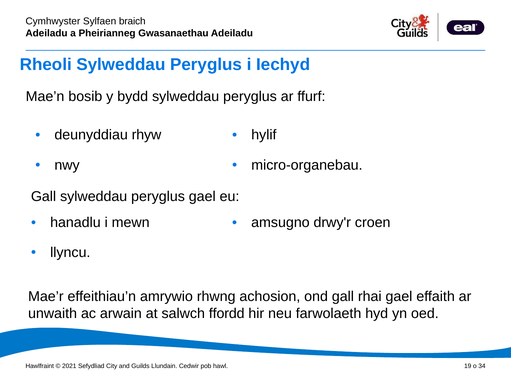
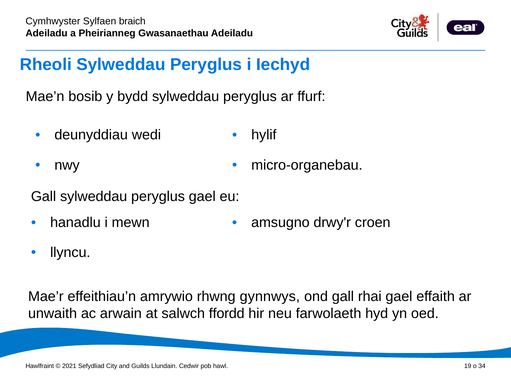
rhyw: rhyw -> wedi (146, 135)
achosion: achosion -> gynnwys (270, 297)
